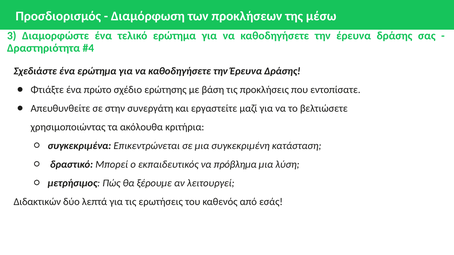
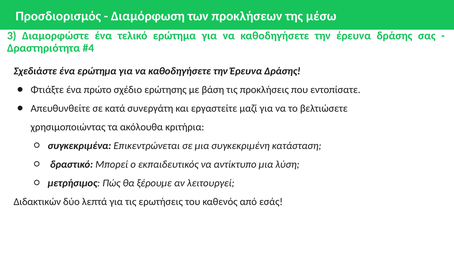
στην: στην -> κατά (115, 109)
πρόβλημα: πρόβλημα -> αντίκτυπο (235, 165)
